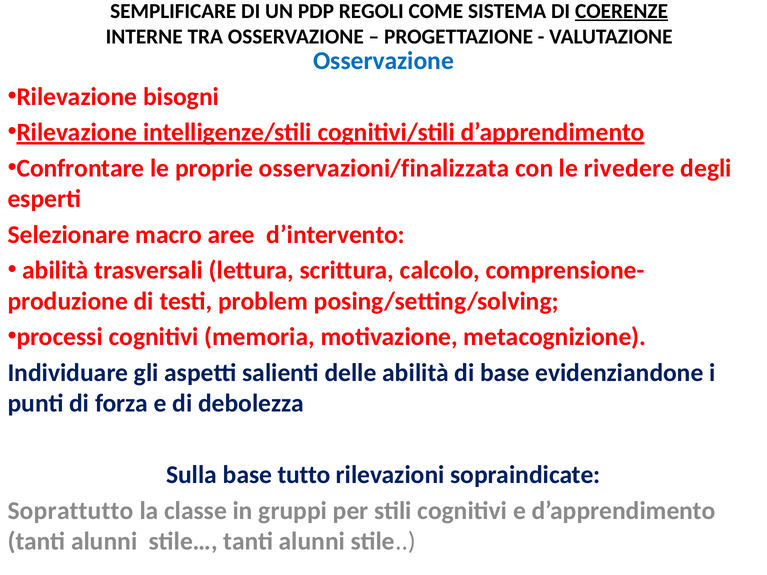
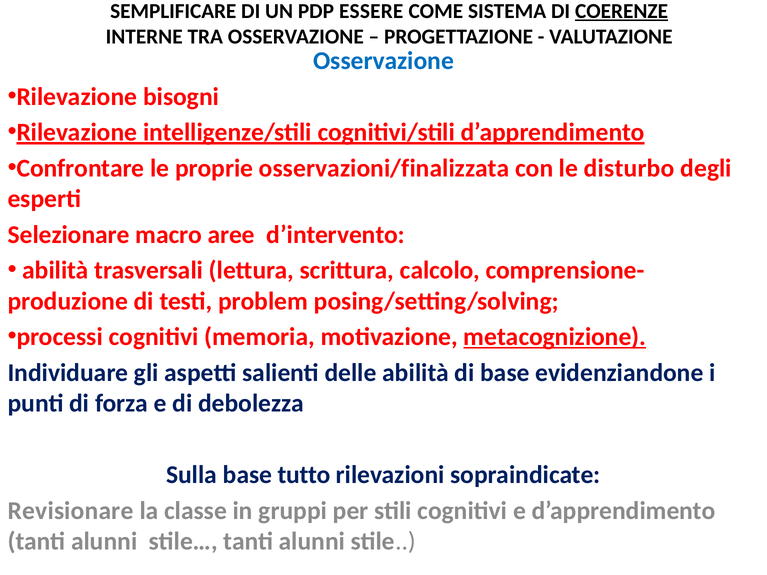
REGOLI: REGOLI -> ESSERE (371, 11)
rivedere: rivedere -> disturbo (629, 168)
metacognizione underline: none -> present (555, 337)
Soprattutto: Soprattutto -> Revisionare (71, 511)
